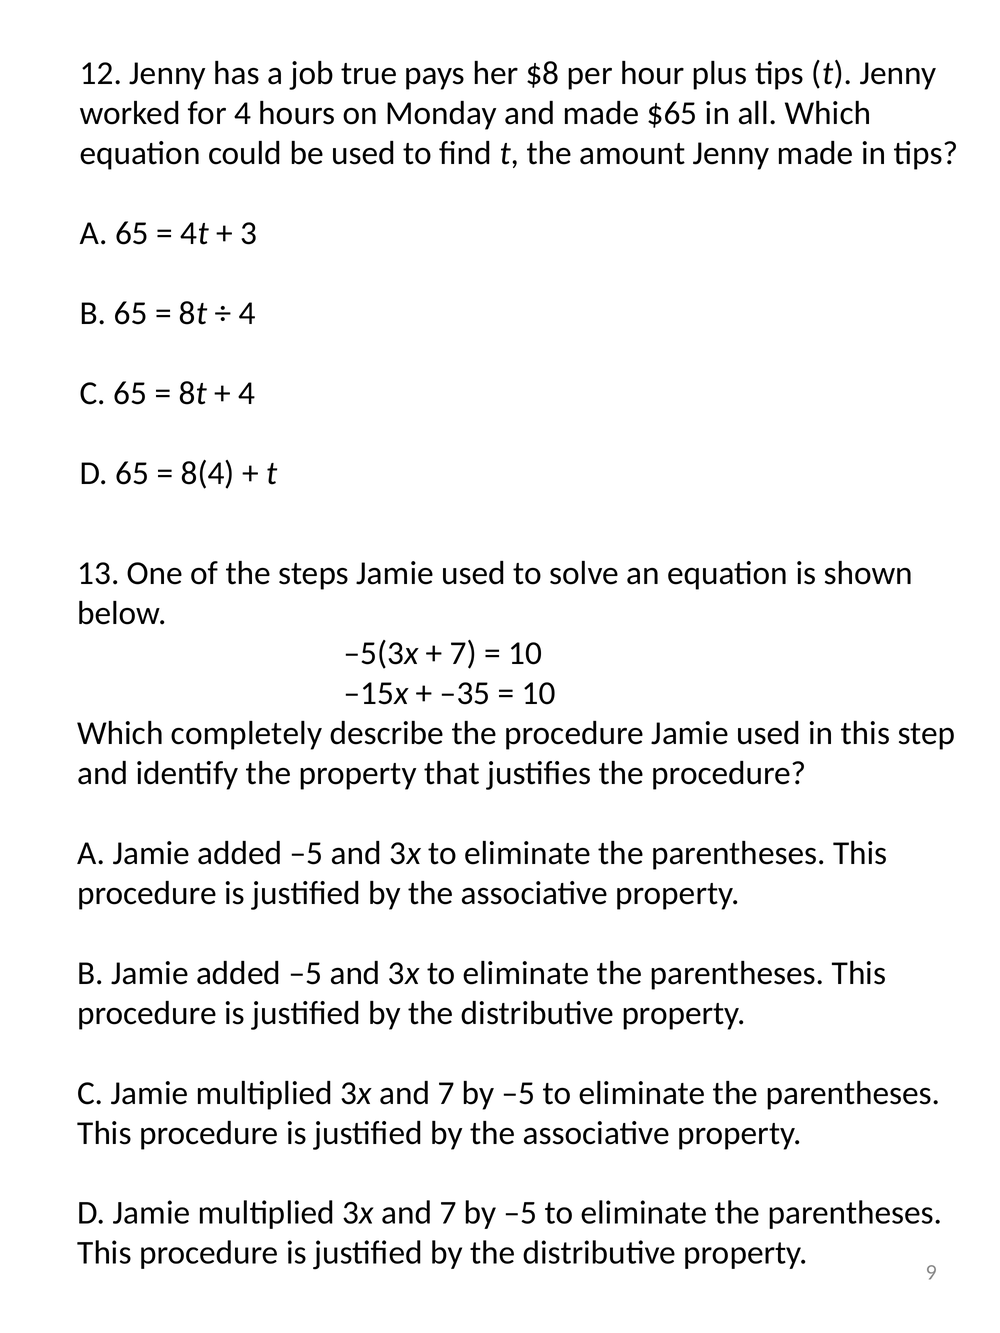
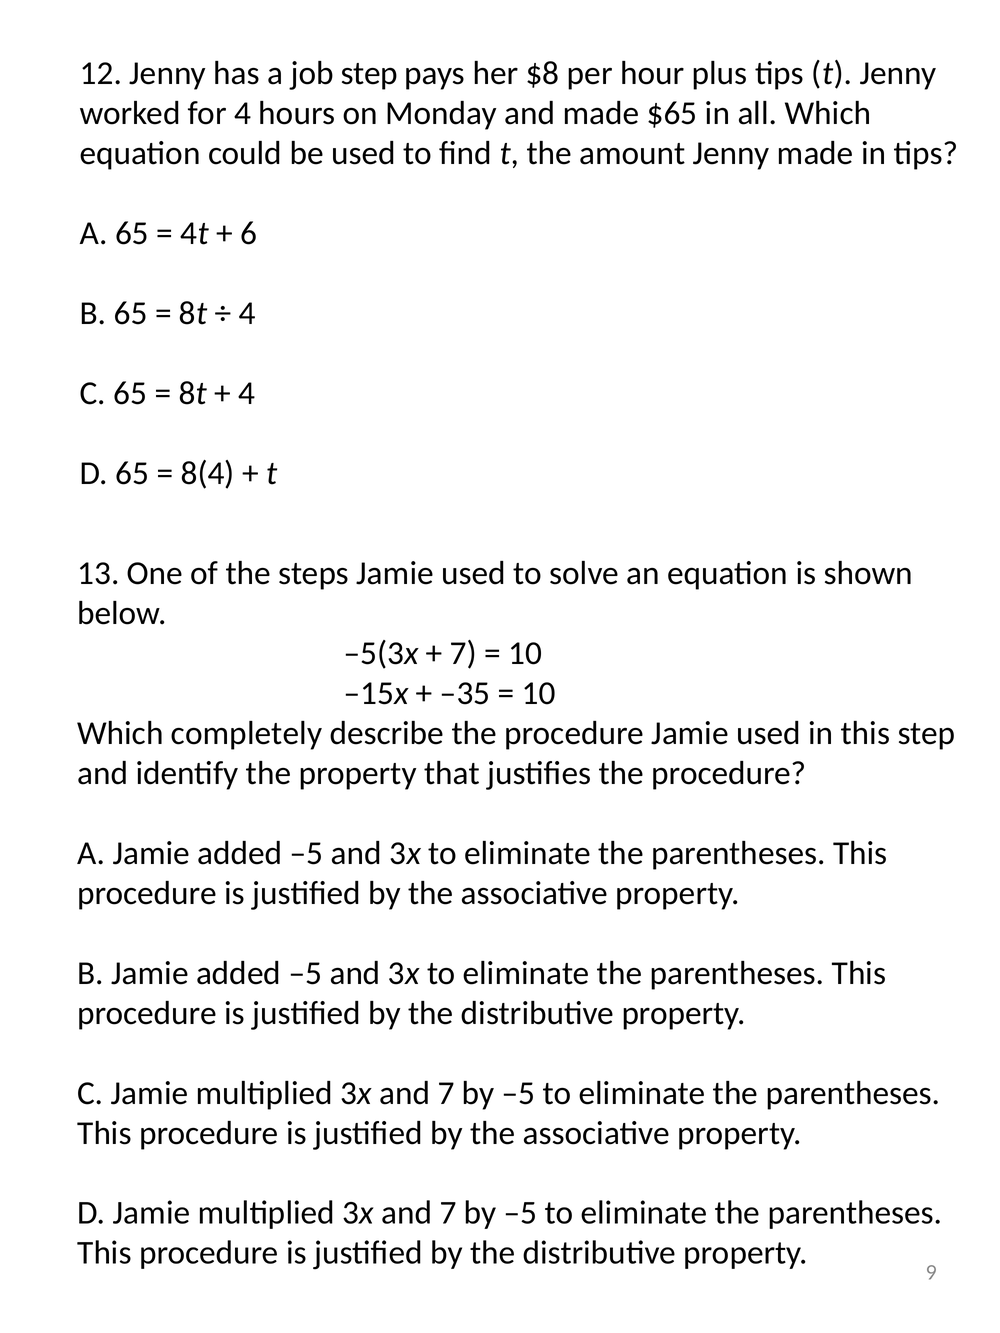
job true: true -> step (369, 73)
3: 3 -> 6 (249, 233)
